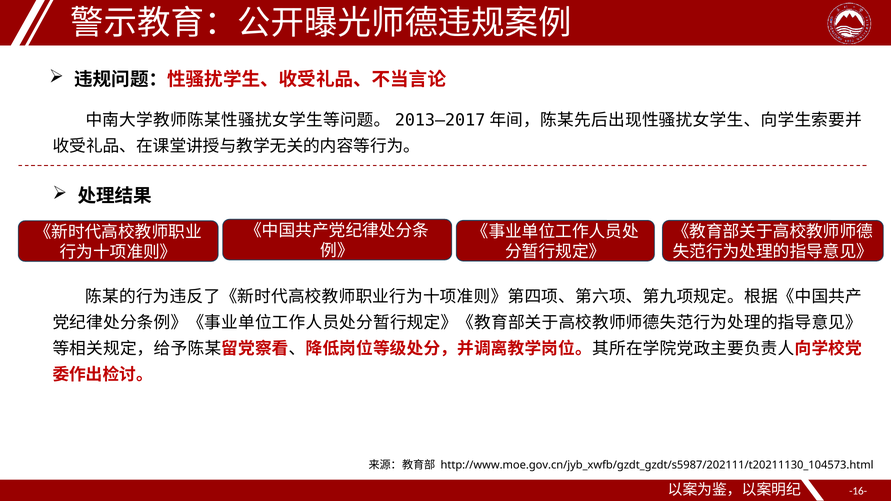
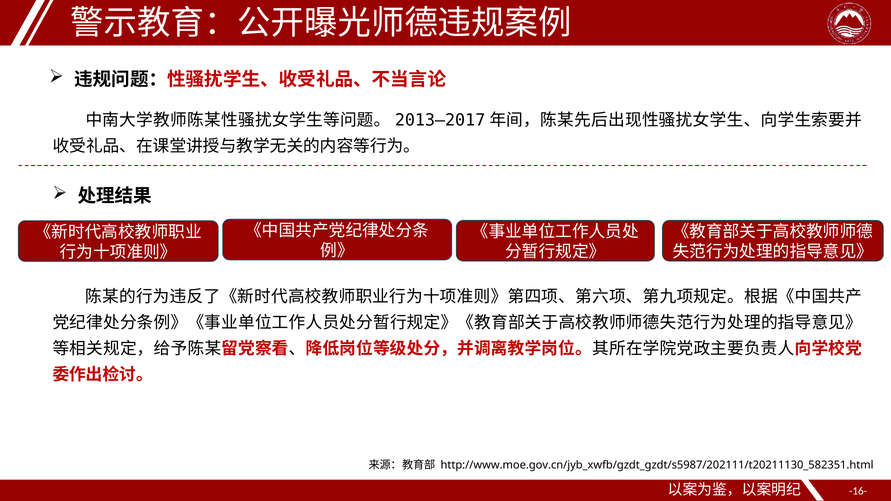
http://www.moe.gov.cn/jyb_xwfb/gzdt_gzdt/s5987/202111/t20211130_104573.html: http://www.moe.gov.cn/jyb_xwfb/gzdt_gzdt/s5987/202111/t20211130_104573.html -> http://www.moe.gov.cn/jyb_xwfb/gzdt_gzdt/s5987/202111/t20211130_582351.html (657, 465)
